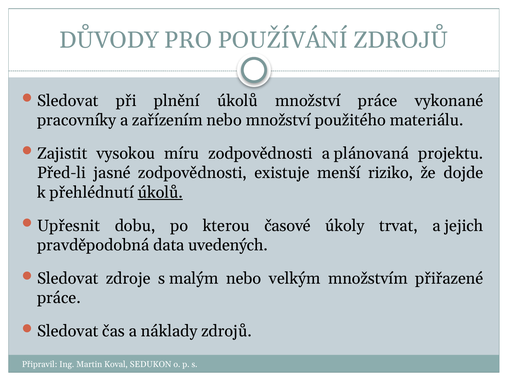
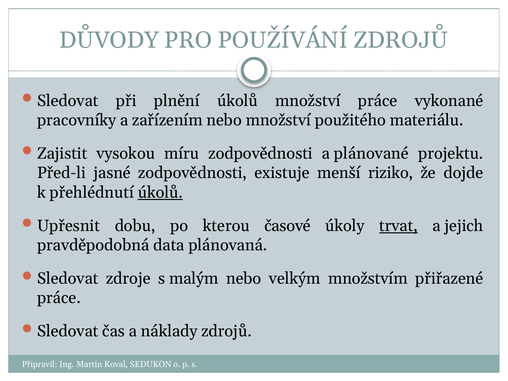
plánovaná: plánovaná -> plánované (371, 153)
trvat underline: none -> present (398, 226)
uvedených: uvedených -> plánovaná (228, 245)
